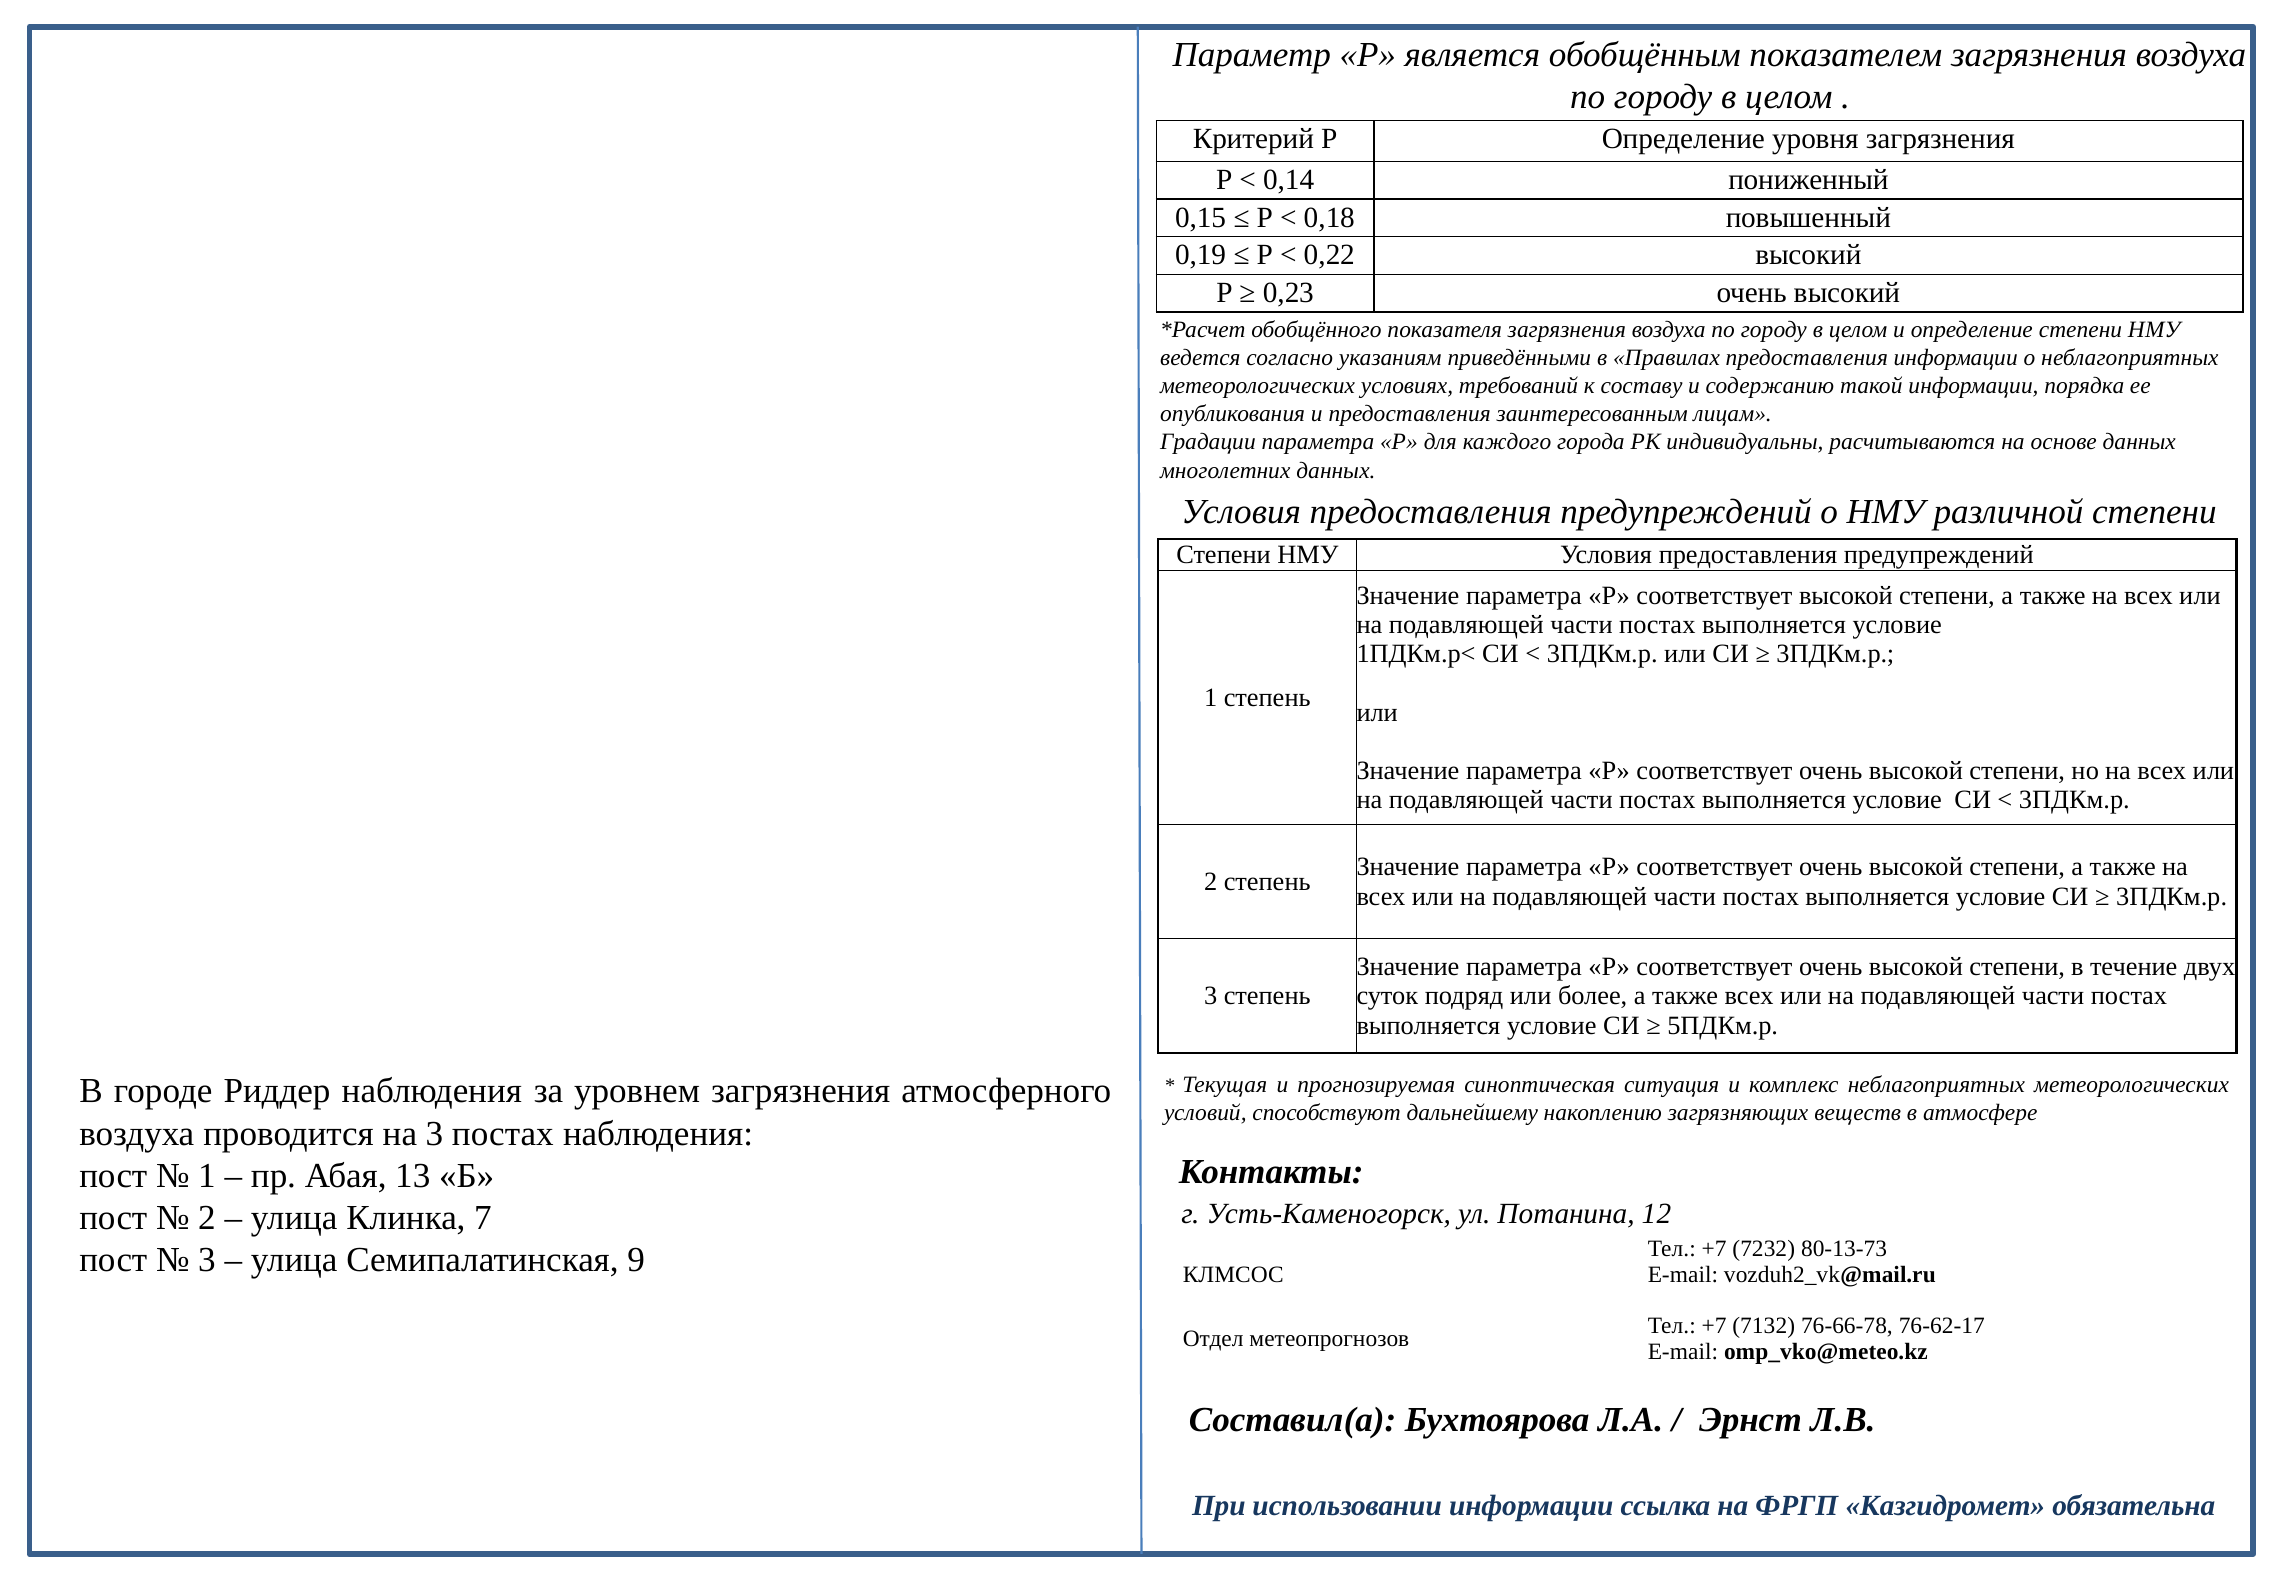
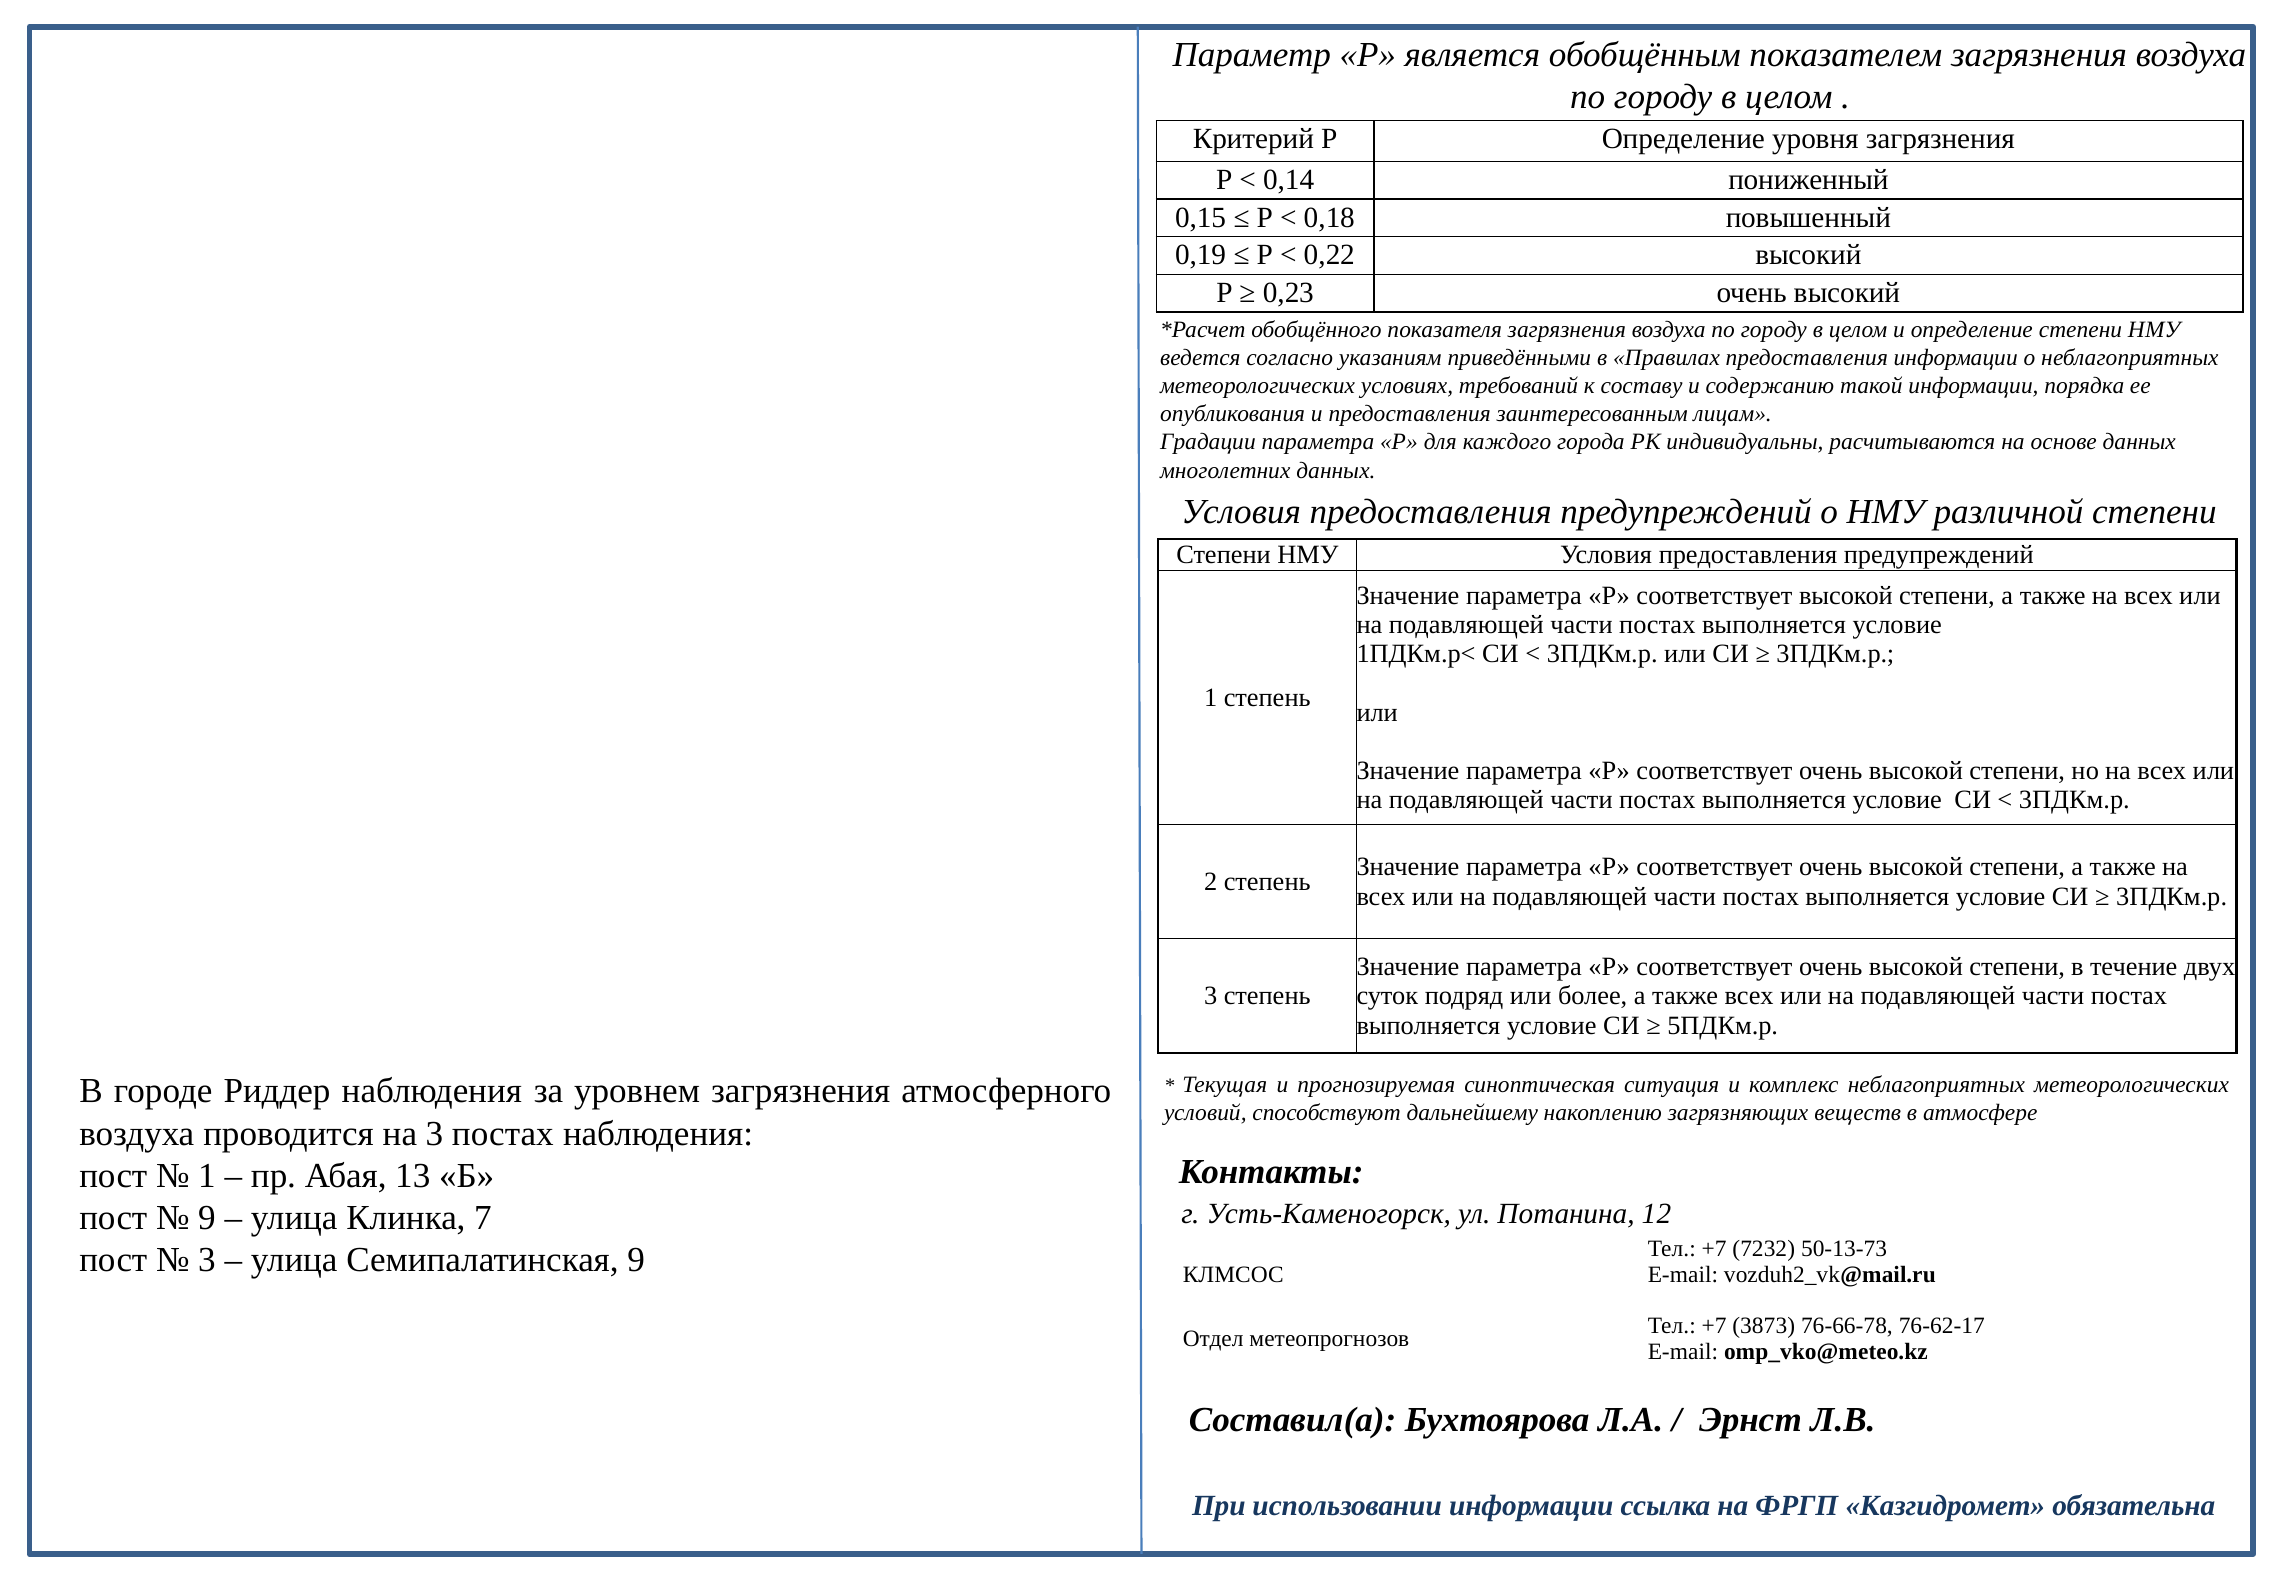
2: 2 -> 9 (207, 1217)
80-13-73: 80-13-73 -> 50-13-73 (1844, 1248)
7132: 7132 -> 3873 (1764, 1325)
